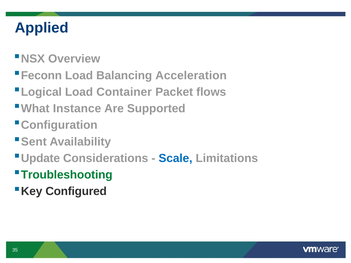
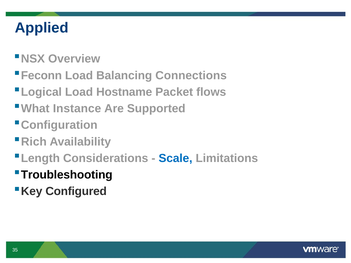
Acceleration: Acceleration -> Connections (191, 75)
Container: Container -> Hostname (124, 92)
Sent: Sent -> Rich (34, 142)
Update: Update -> Length (40, 158)
Troubleshooting colour: green -> black (67, 175)
